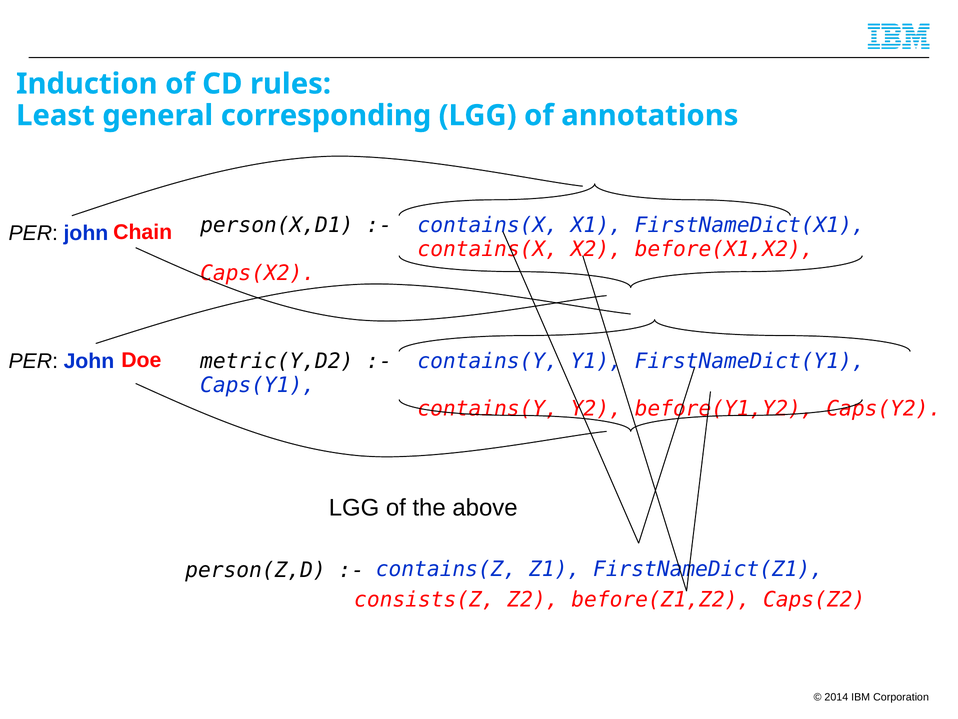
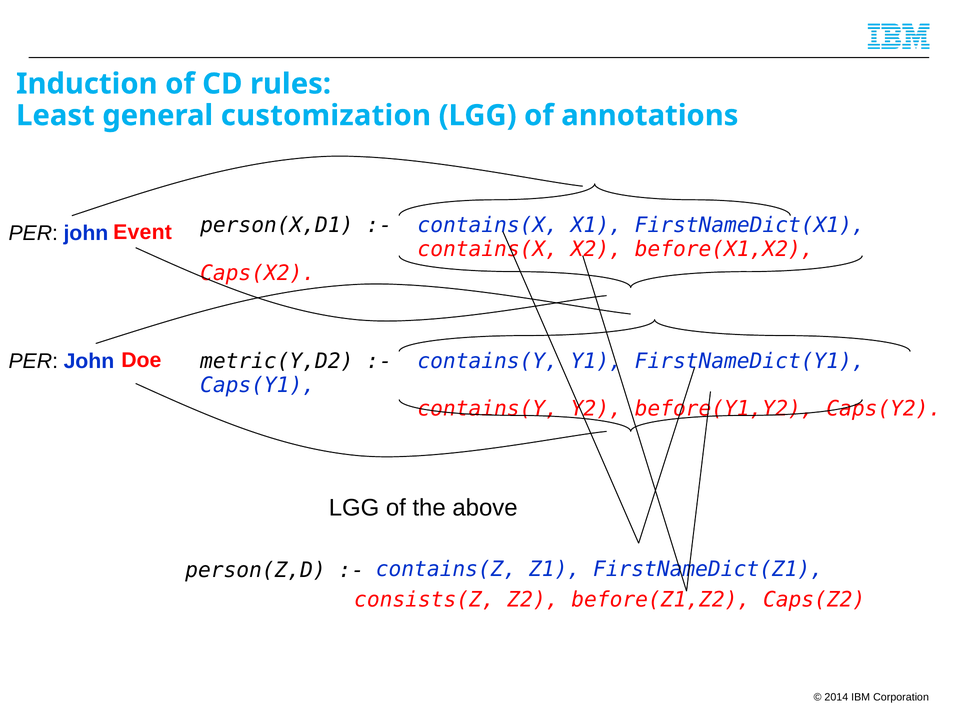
corresponding: corresponding -> customization (326, 115)
Chain: Chain -> Event (143, 232)
